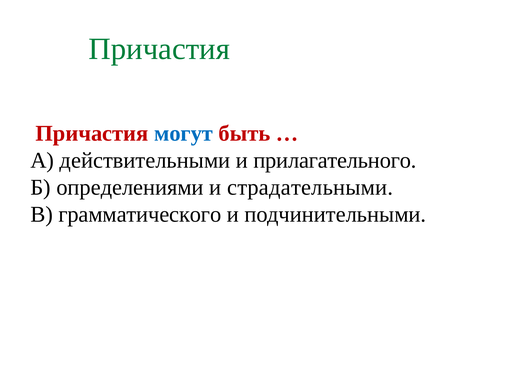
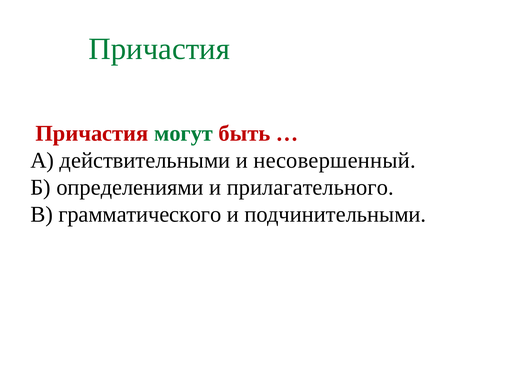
могут colour: blue -> green (184, 133)
прилагательного: прилагательного -> несовершенный (335, 160)
страдательными: страдательными -> прилагательного (310, 187)
